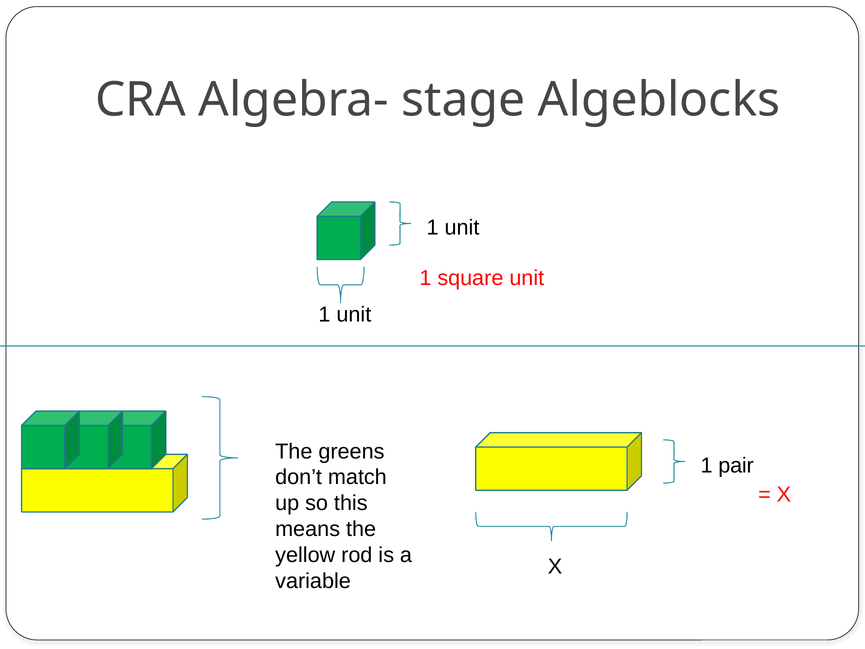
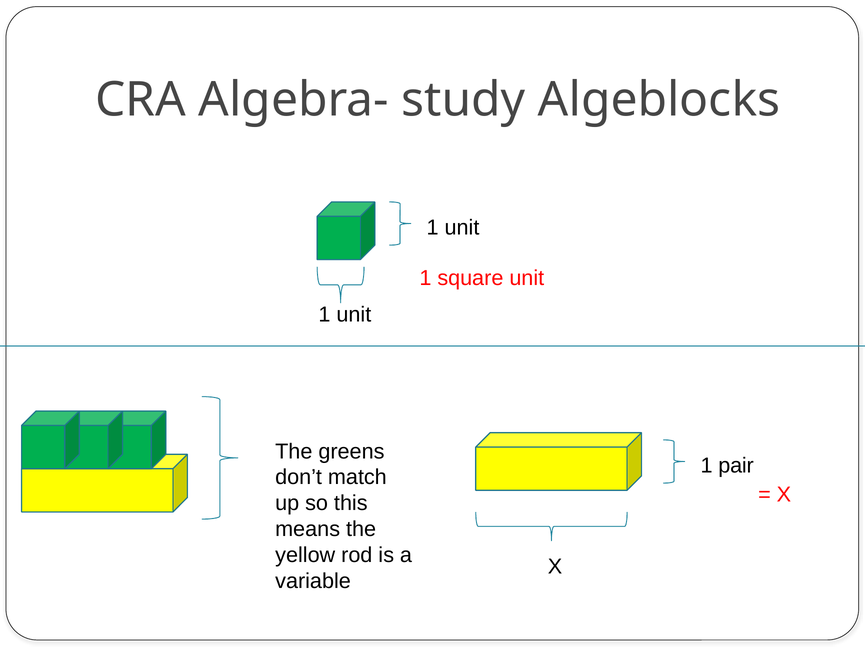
stage: stage -> study (463, 100)
